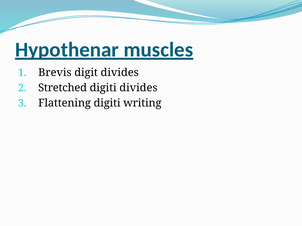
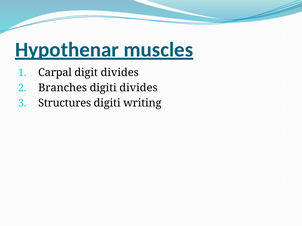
Brevis: Brevis -> Carpal (55, 73)
Stretched: Stretched -> Branches (63, 88)
Flattening: Flattening -> Structures (65, 103)
